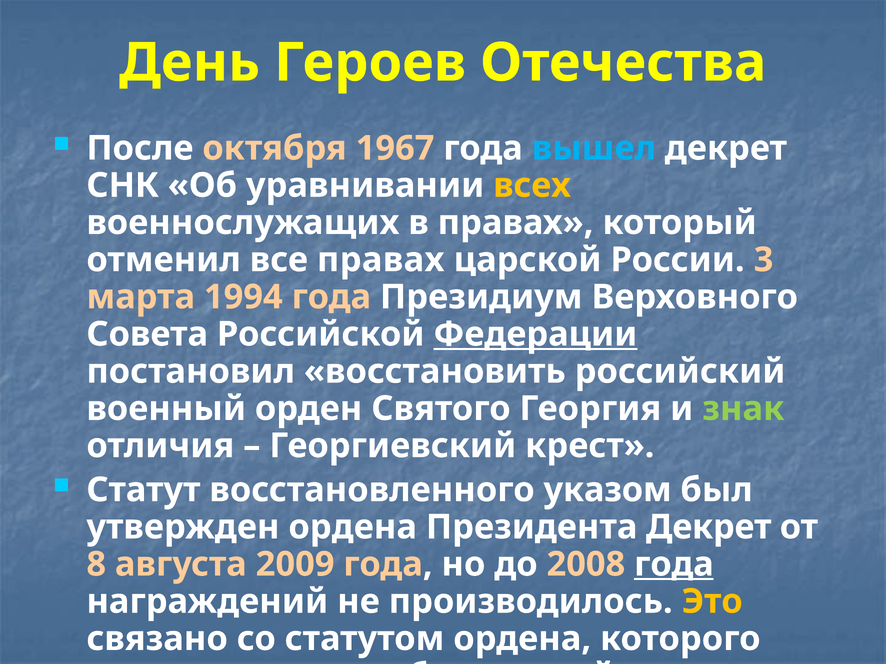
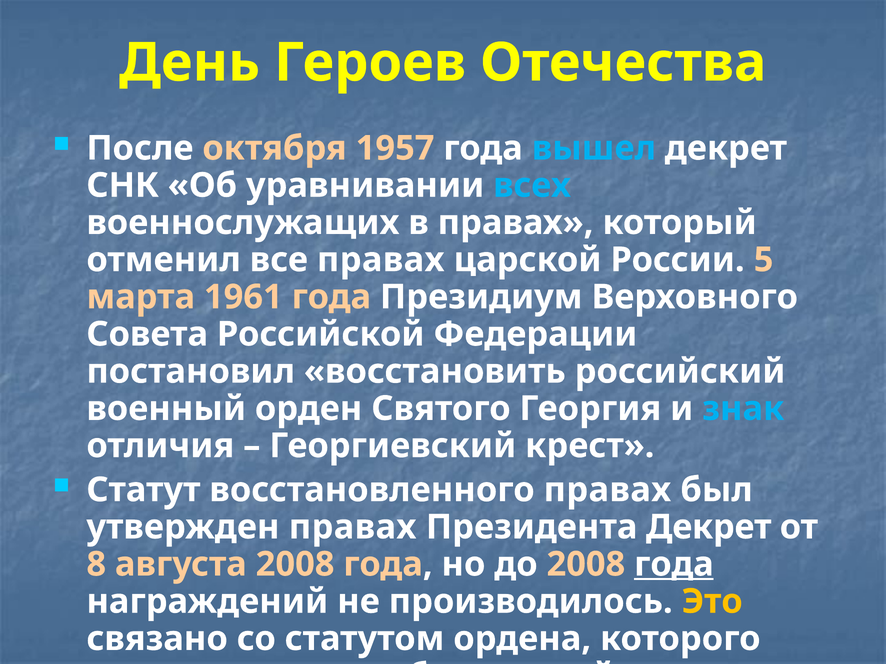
1967: 1967 -> 1957 (395, 148)
всех colour: yellow -> light blue (532, 186)
3: 3 -> 5 (764, 260)
1994: 1994 -> 1961 (243, 297)
Федерации underline: present -> none (535, 334)
знак colour: light green -> light blue (743, 409)
восстановленного указом: указом -> правах (607, 490)
утвержден ордена: ордена -> правах (353, 527)
августа 2009: 2009 -> 2008 (295, 565)
